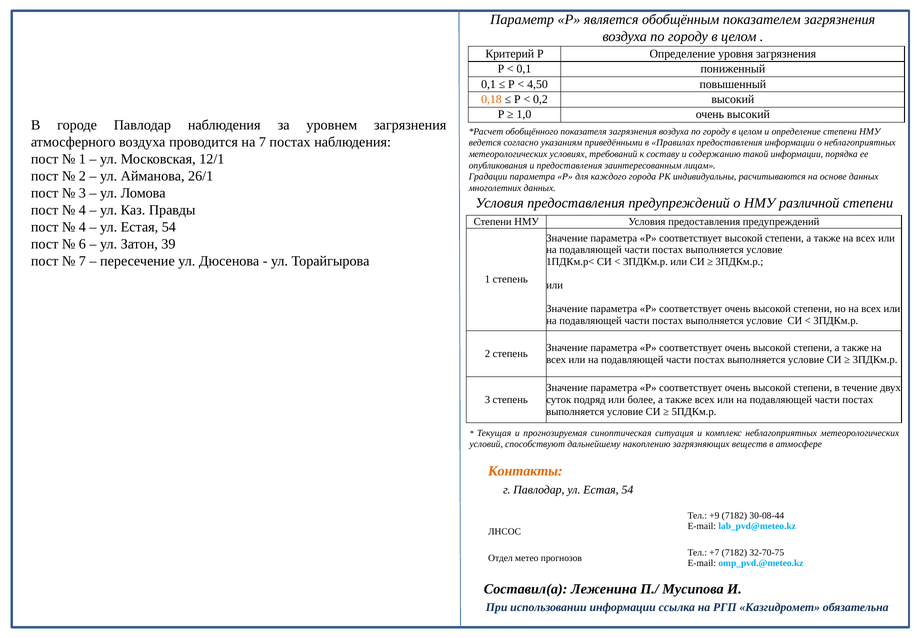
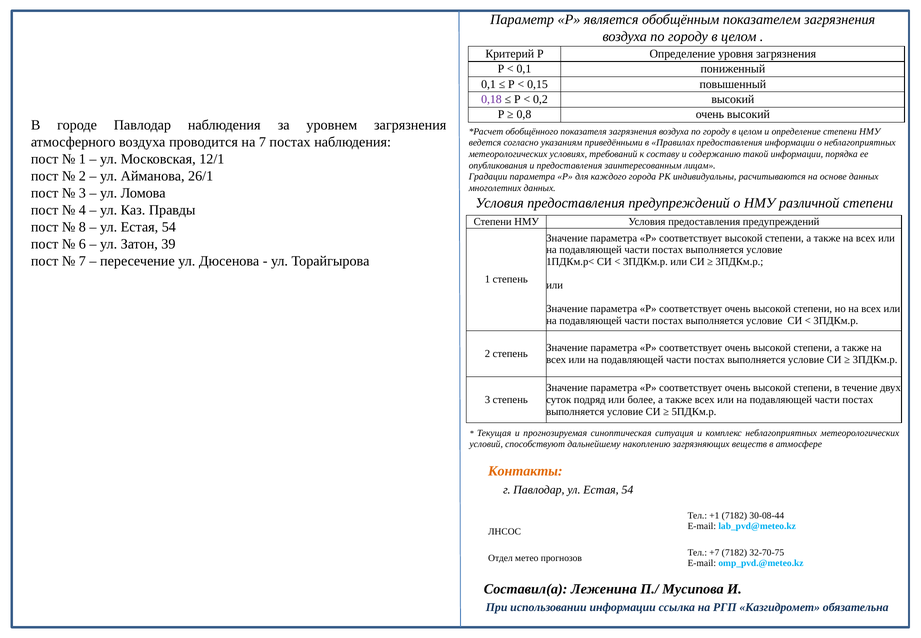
4,50: 4,50 -> 0,15 (538, 84)
0,18 colour: orange -> purple (491, 99)
1,0: 1,0 -> 0,8 (524, 115)
4: 4 -> 8 (82, 227)
+9: +9 -> +1 (714, 516)
